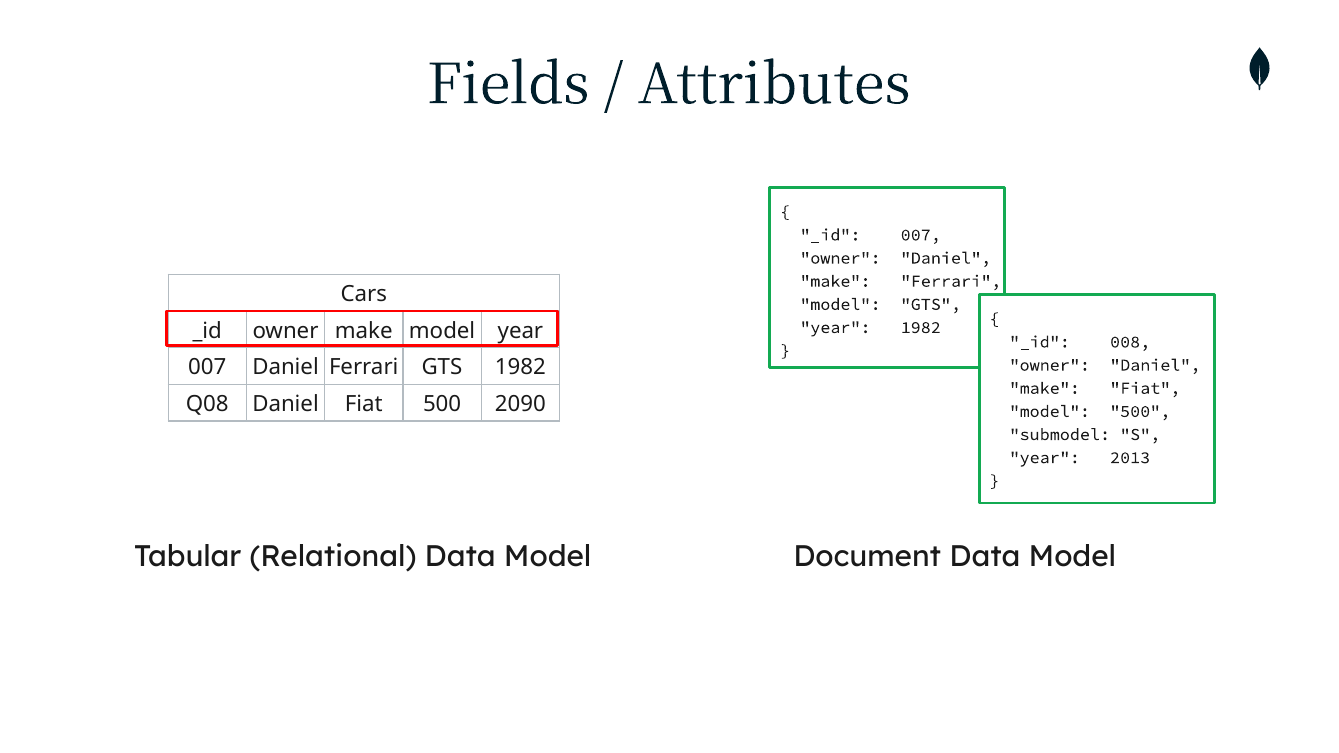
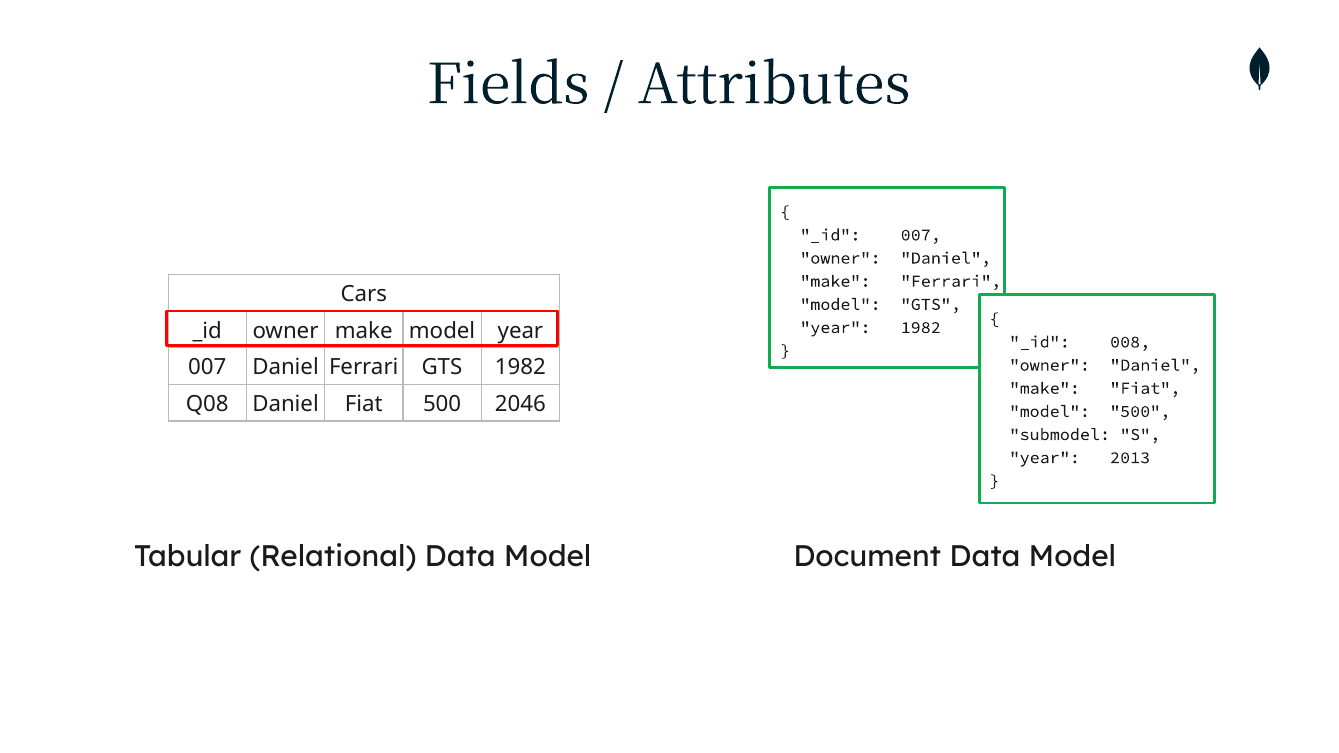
2090: 2090 -> 2046 (520, 404)
